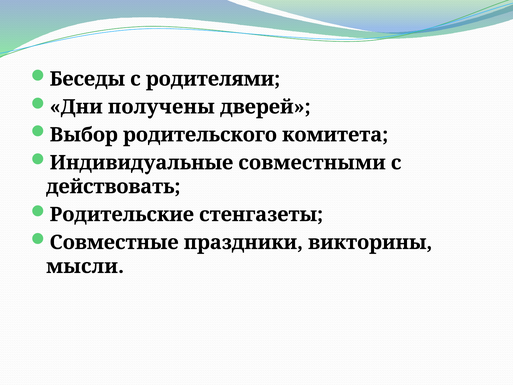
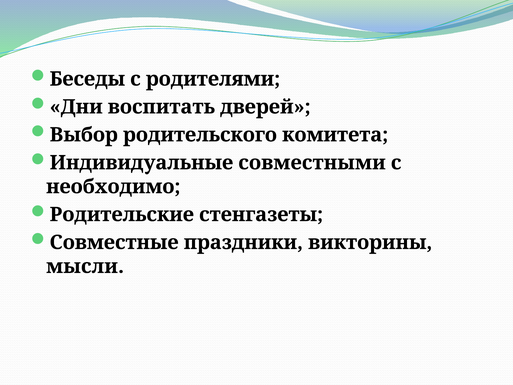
получены: получены -> воспитать (161, 107)
действовать: действовать -> необходимо (113, 187)
